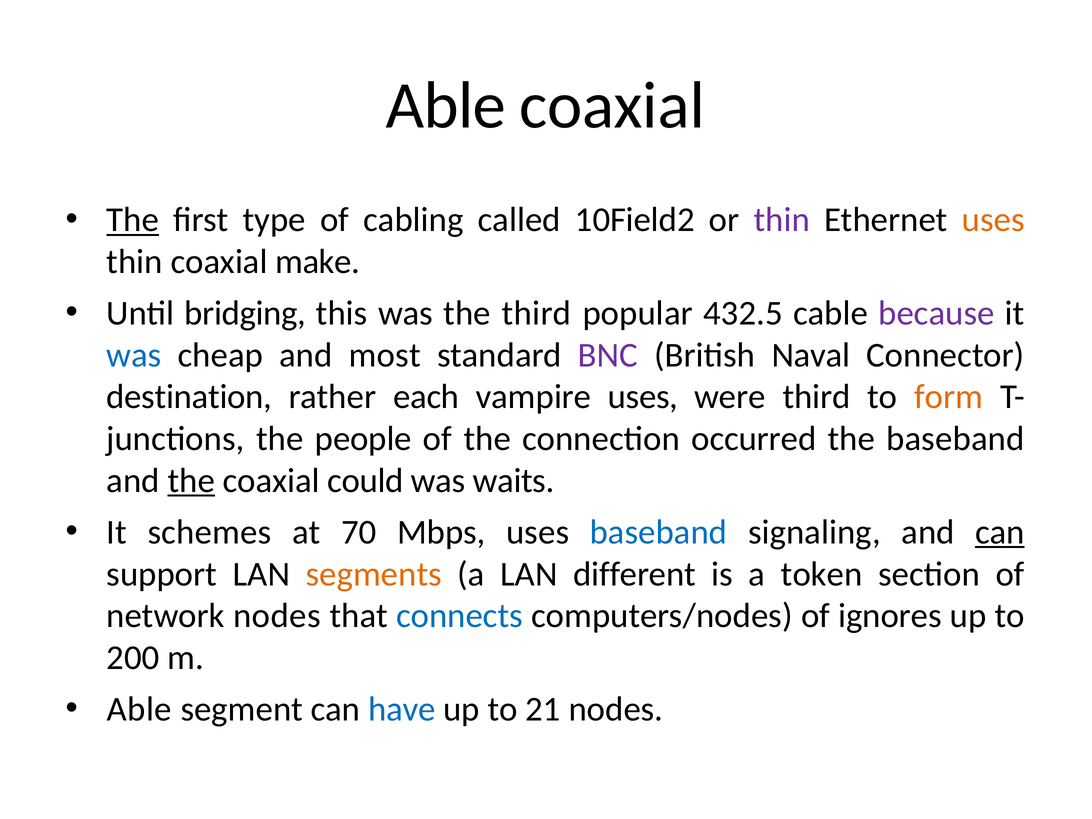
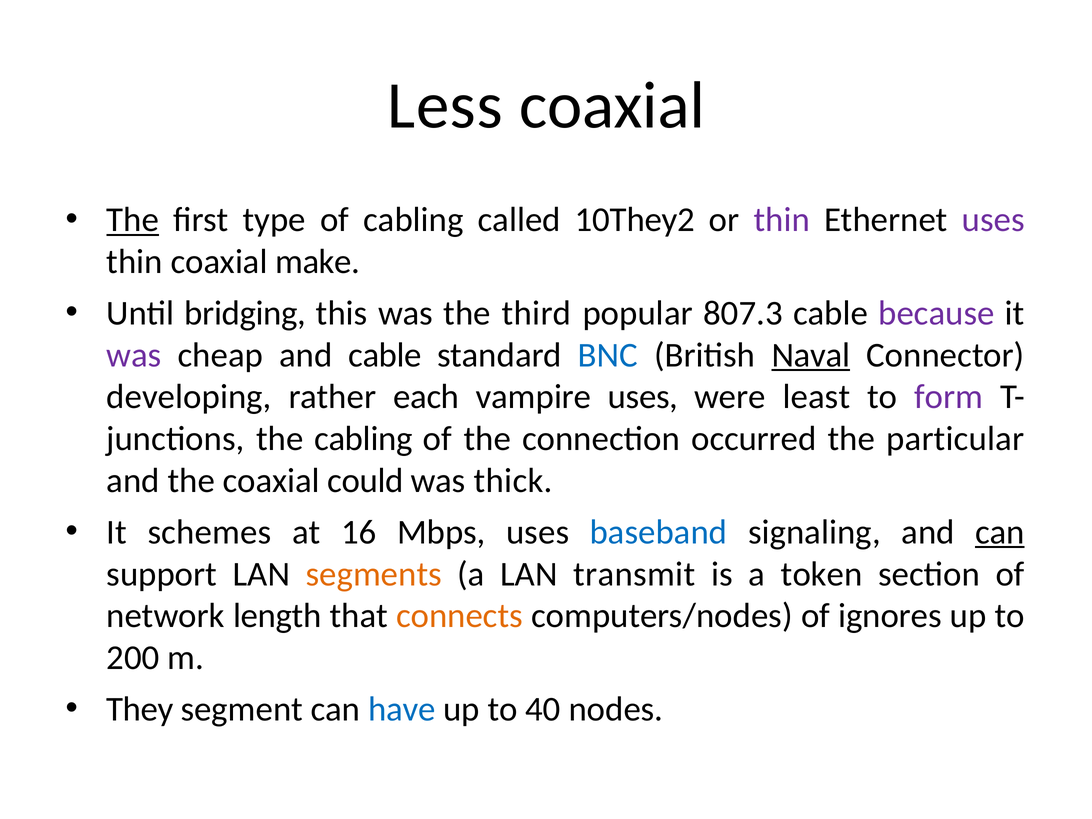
Able: Able -> Less (445, 106)
10Field2: 10Field2 -> 10They2 (635, 220)
uses colour: orange -> purple (993, 220)
432.5: 432.5 -> 807.3 (743, 313)
was colour: blue -> purple (134, 355)
and most: most -> cable (385, 355)
BNC colour: purple -> blue (608, 355)
Naval underline: none -> present (811, 355)
destination: destination -> developing (189, 397)
were third: third -> least (816, 397)
form colour: orange -> purple (949, 397)
the people: people -> cabling (363, 439)
the baseband: baseband -> particular (955, 439)
the underline: present -> none (191, 481)
waits: waits -> thick (513, 481)
70: 70 -> 16 (359, 532)
different: different -> transmit (634, 574)
network nodes: nodes -> length (277, 616)
connects colour: blue -> orange (460, 616)
Able: Able -> They (140, 709)
21: 21 -> 40 (543, 709)
